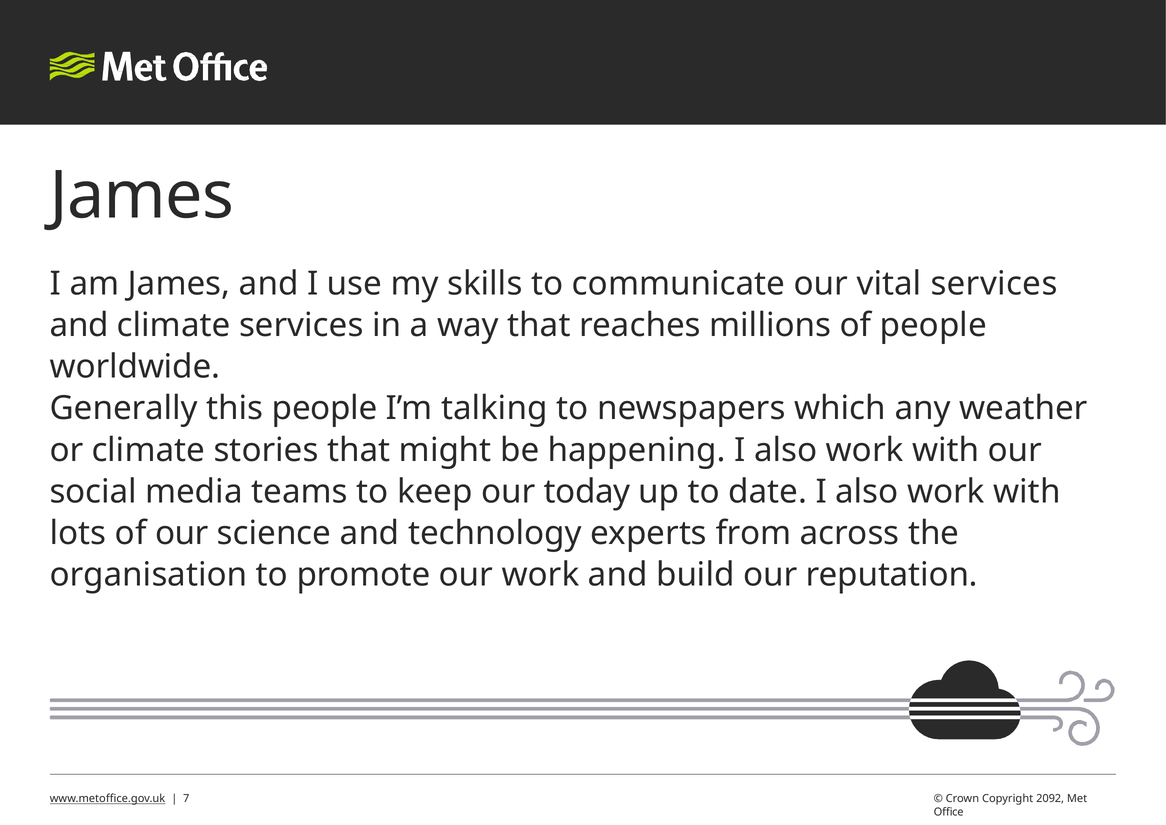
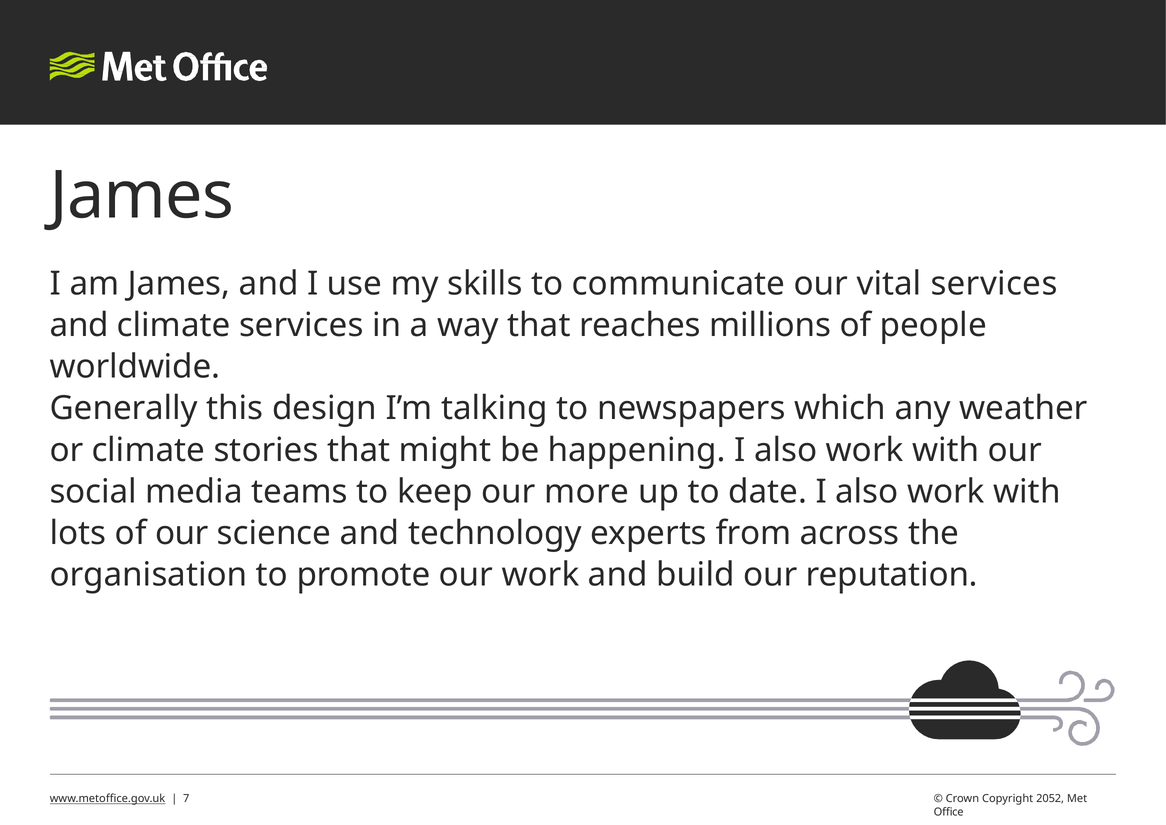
this people: people -> design (324, 408)
today: today -> more (587, 491)
2092: 2092 -> 2052 (1050, 798)
